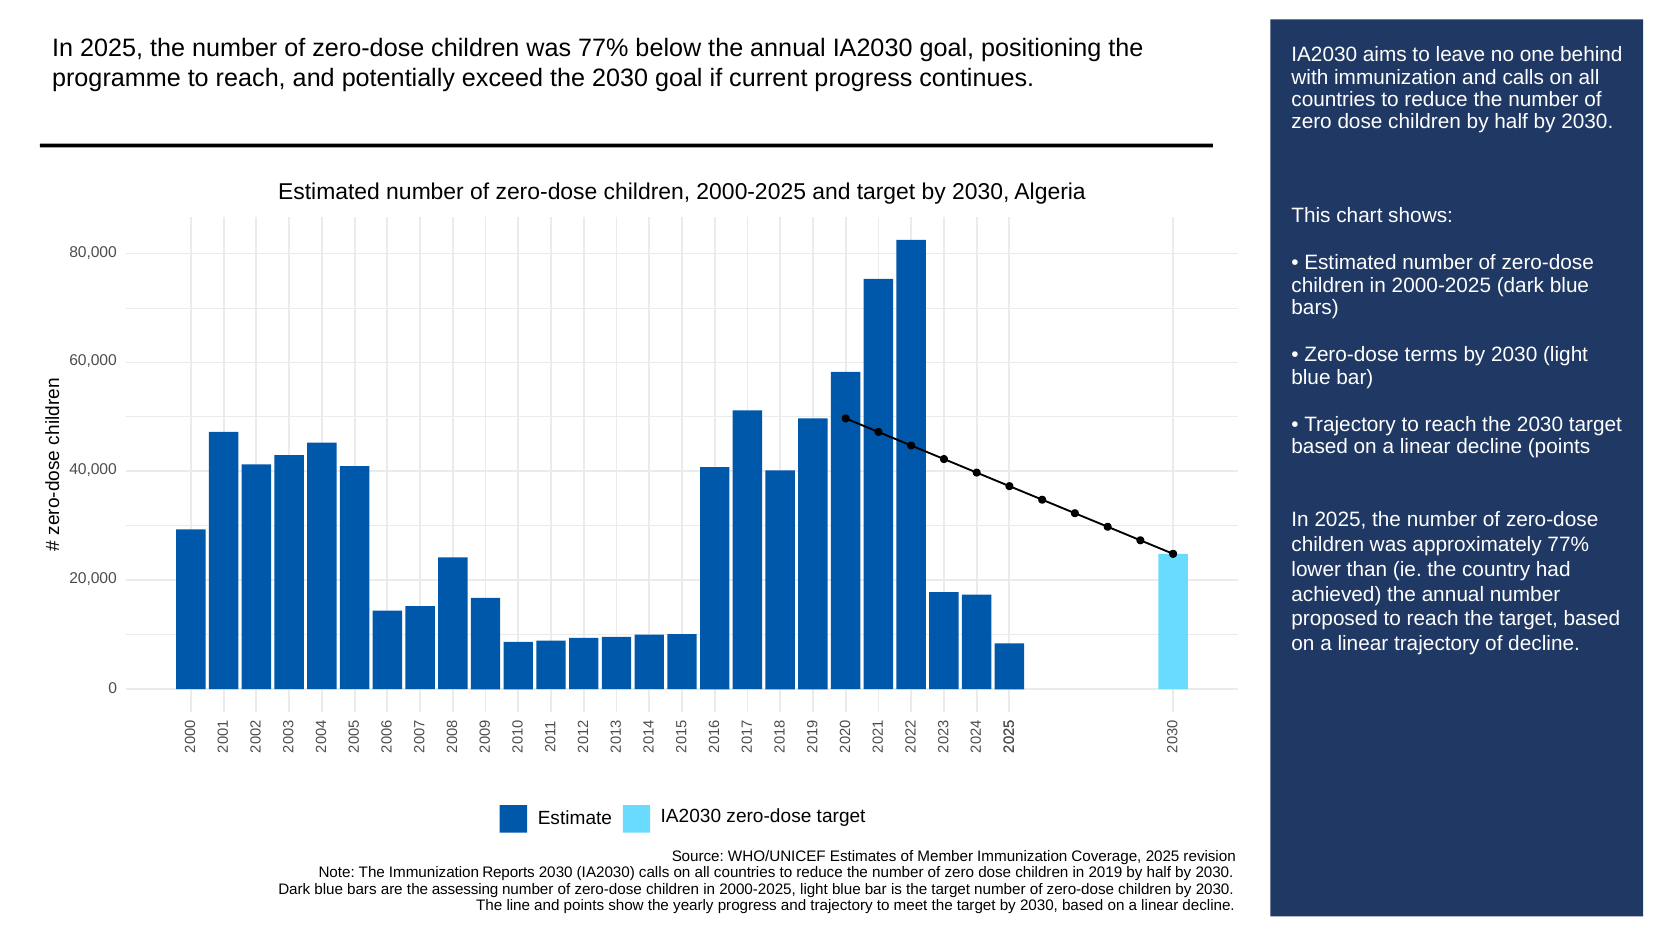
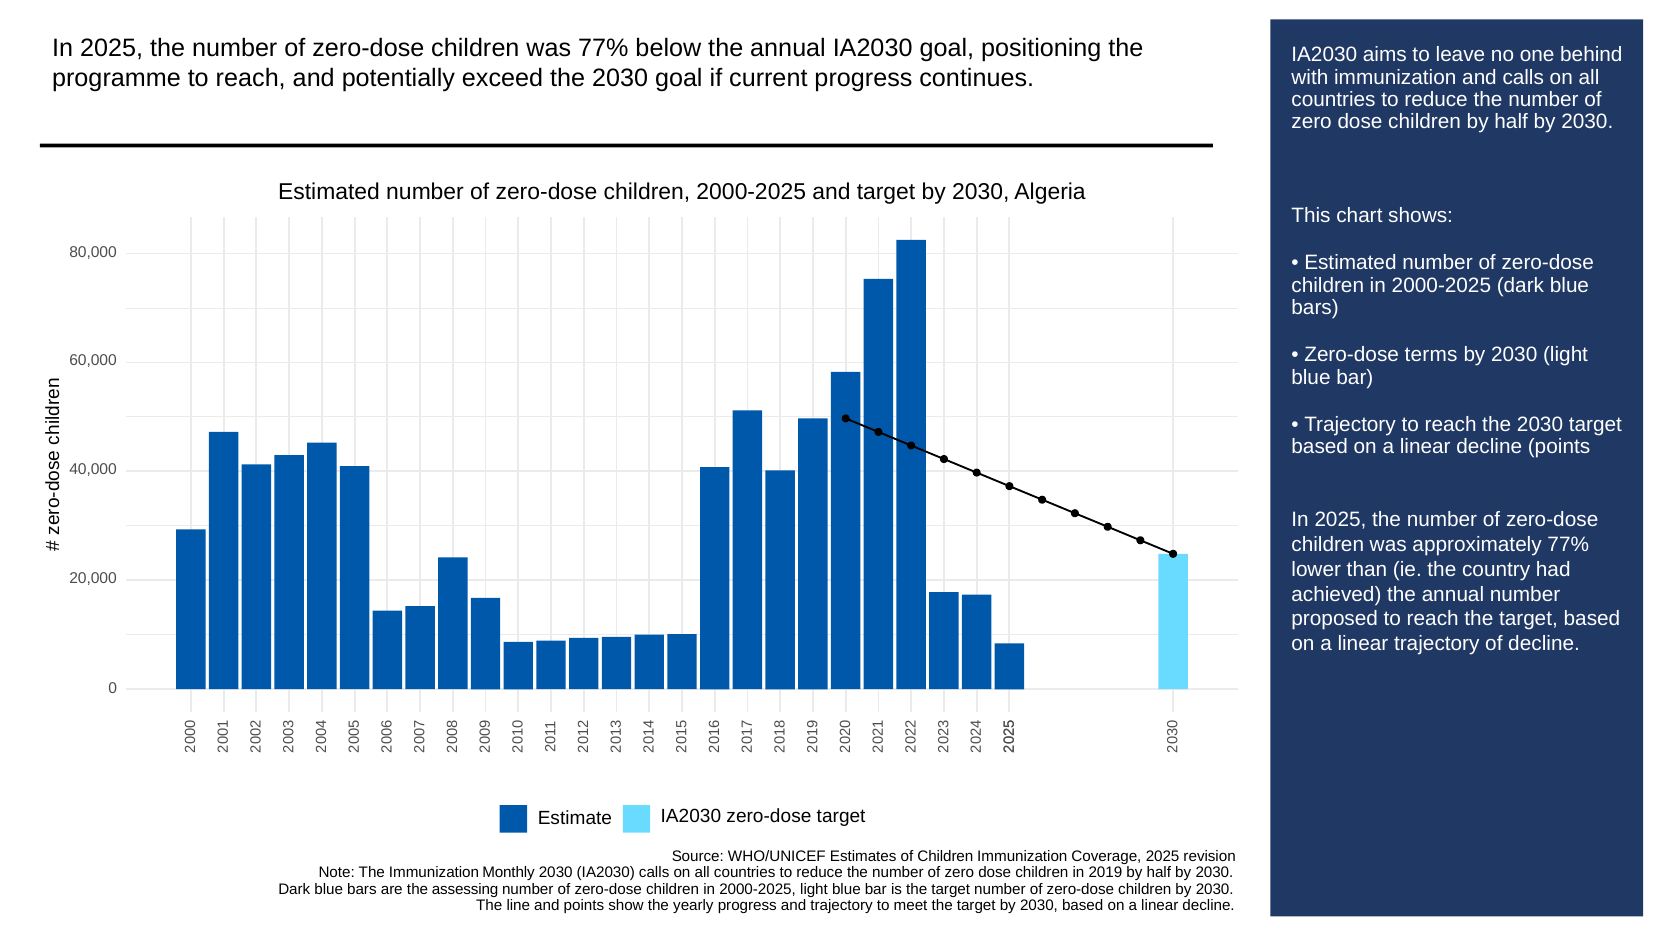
of Member: Member -> Children (945, 856)
Reports: Reports -> Monthly (509, 873)
